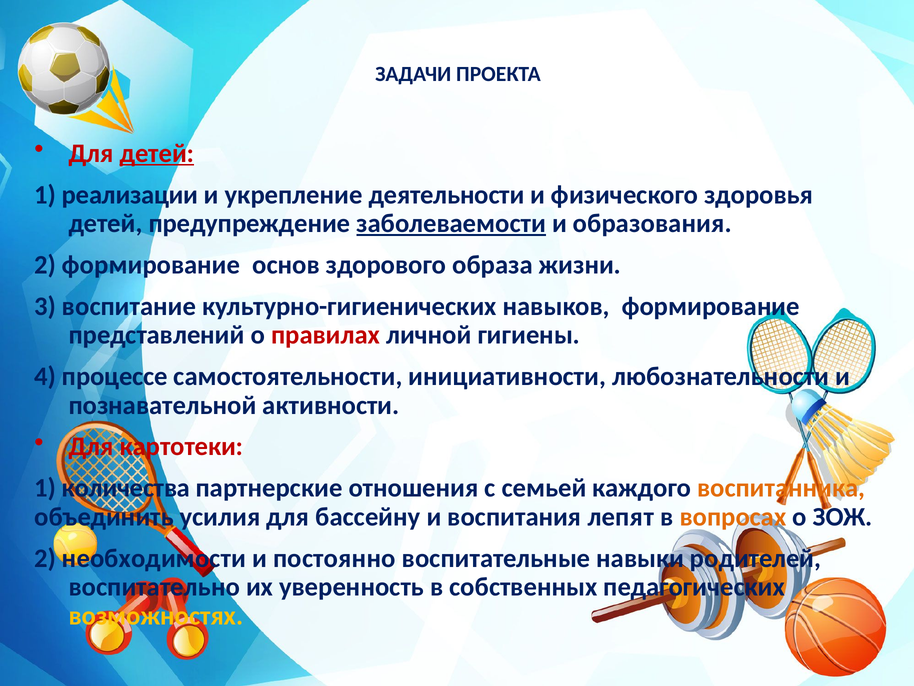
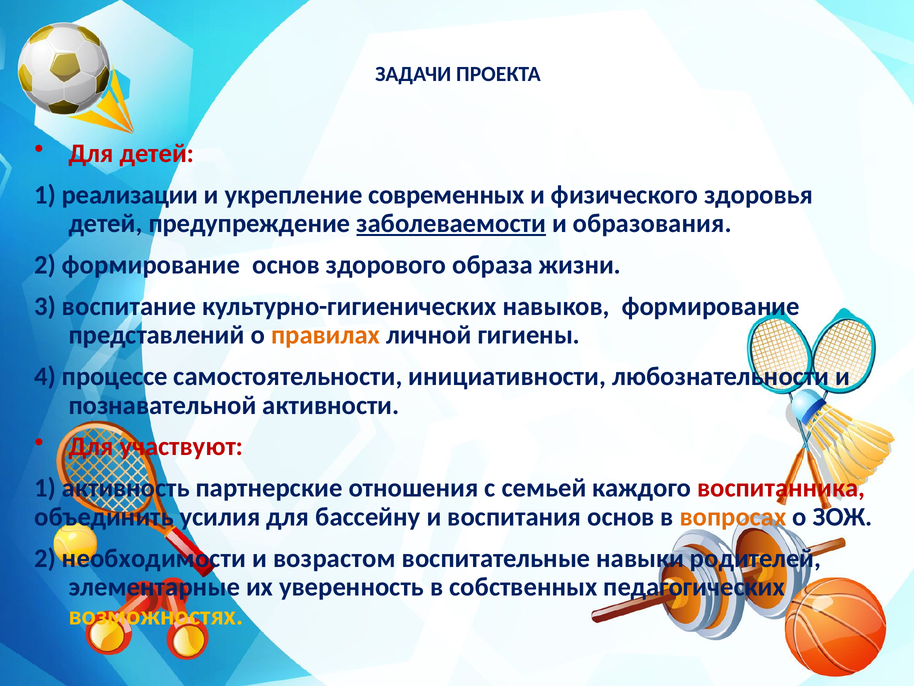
детей underline: present -> none (157, 153)
деятельности: деятельности -> современных (447, 195)
правилах colour: red -> orange (326, 335)
картотеки: картотеки -> участвуют (181, 446)
количества: количества -> активность (126, 488)
воспитанника colour: orange -> red (781, 488)
воспитания лепят: лепят -> основ (621, 516)
постоянно: постоянно -> возрастом (334, 558)
воспитательно: воспитательно -> элементарные (154, 587)
